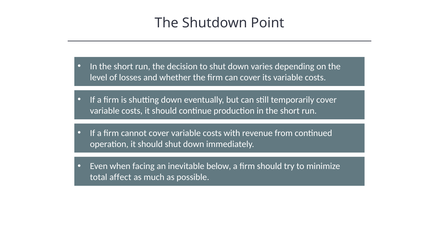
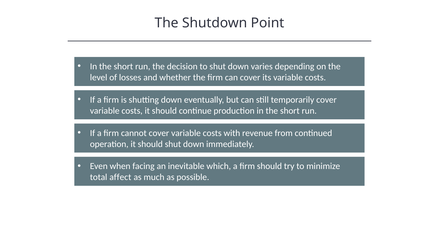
below: below -> which (219, 166)
